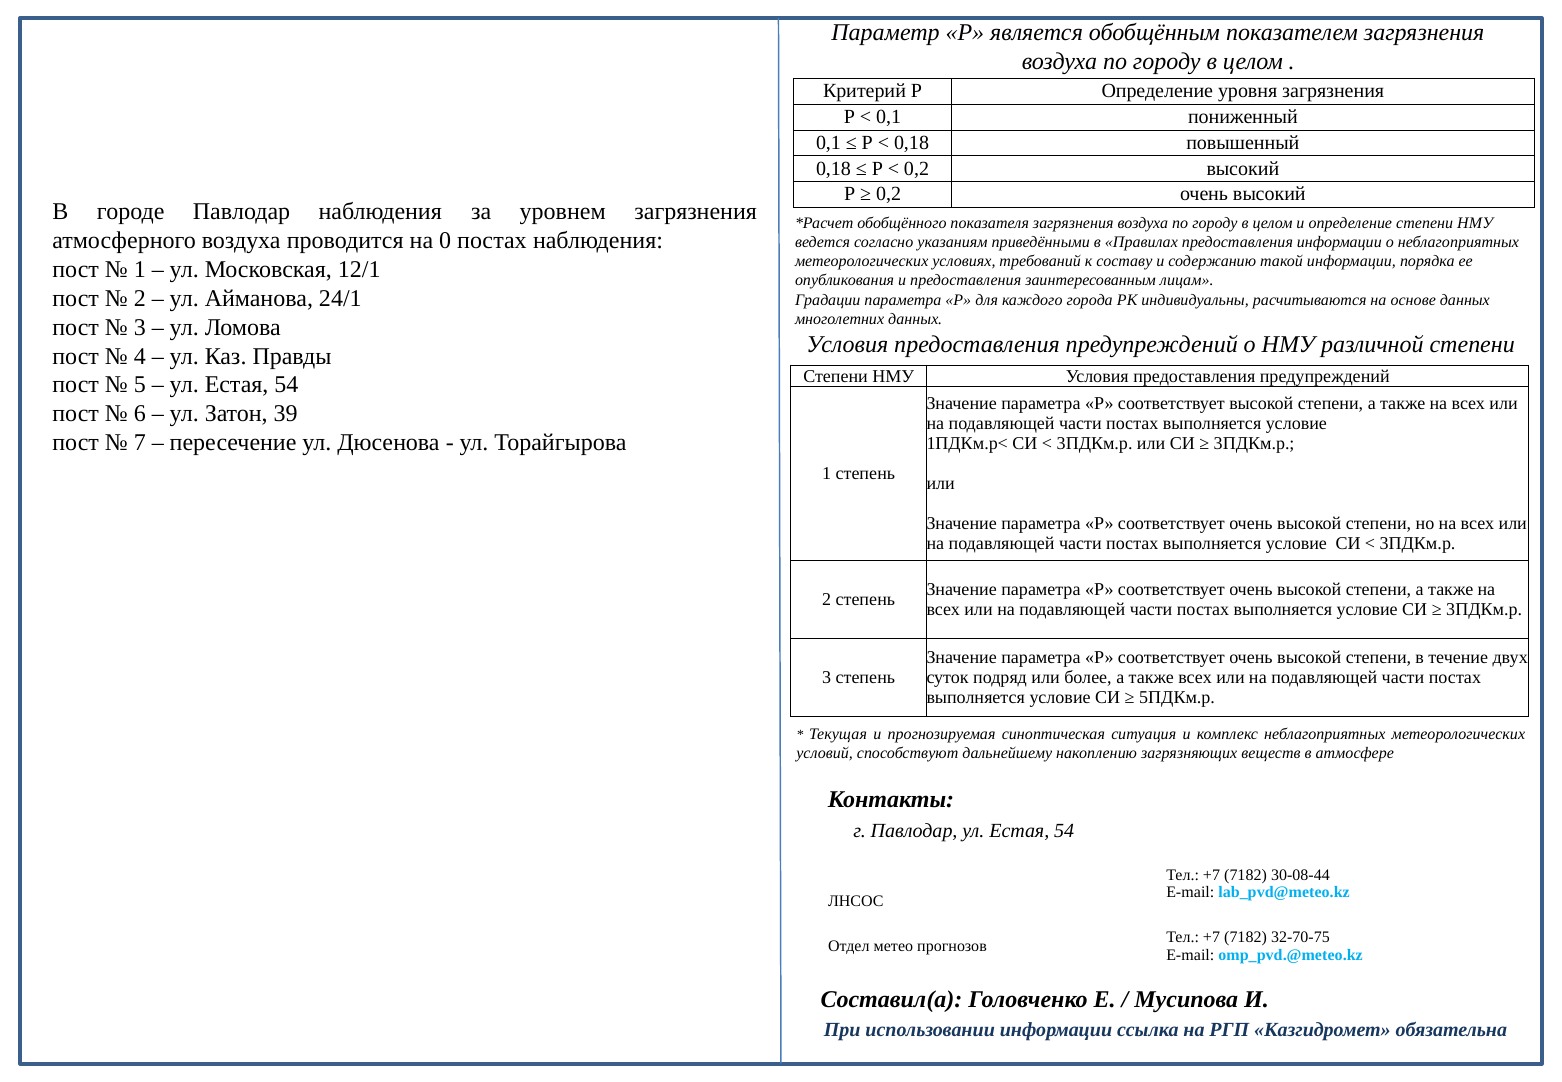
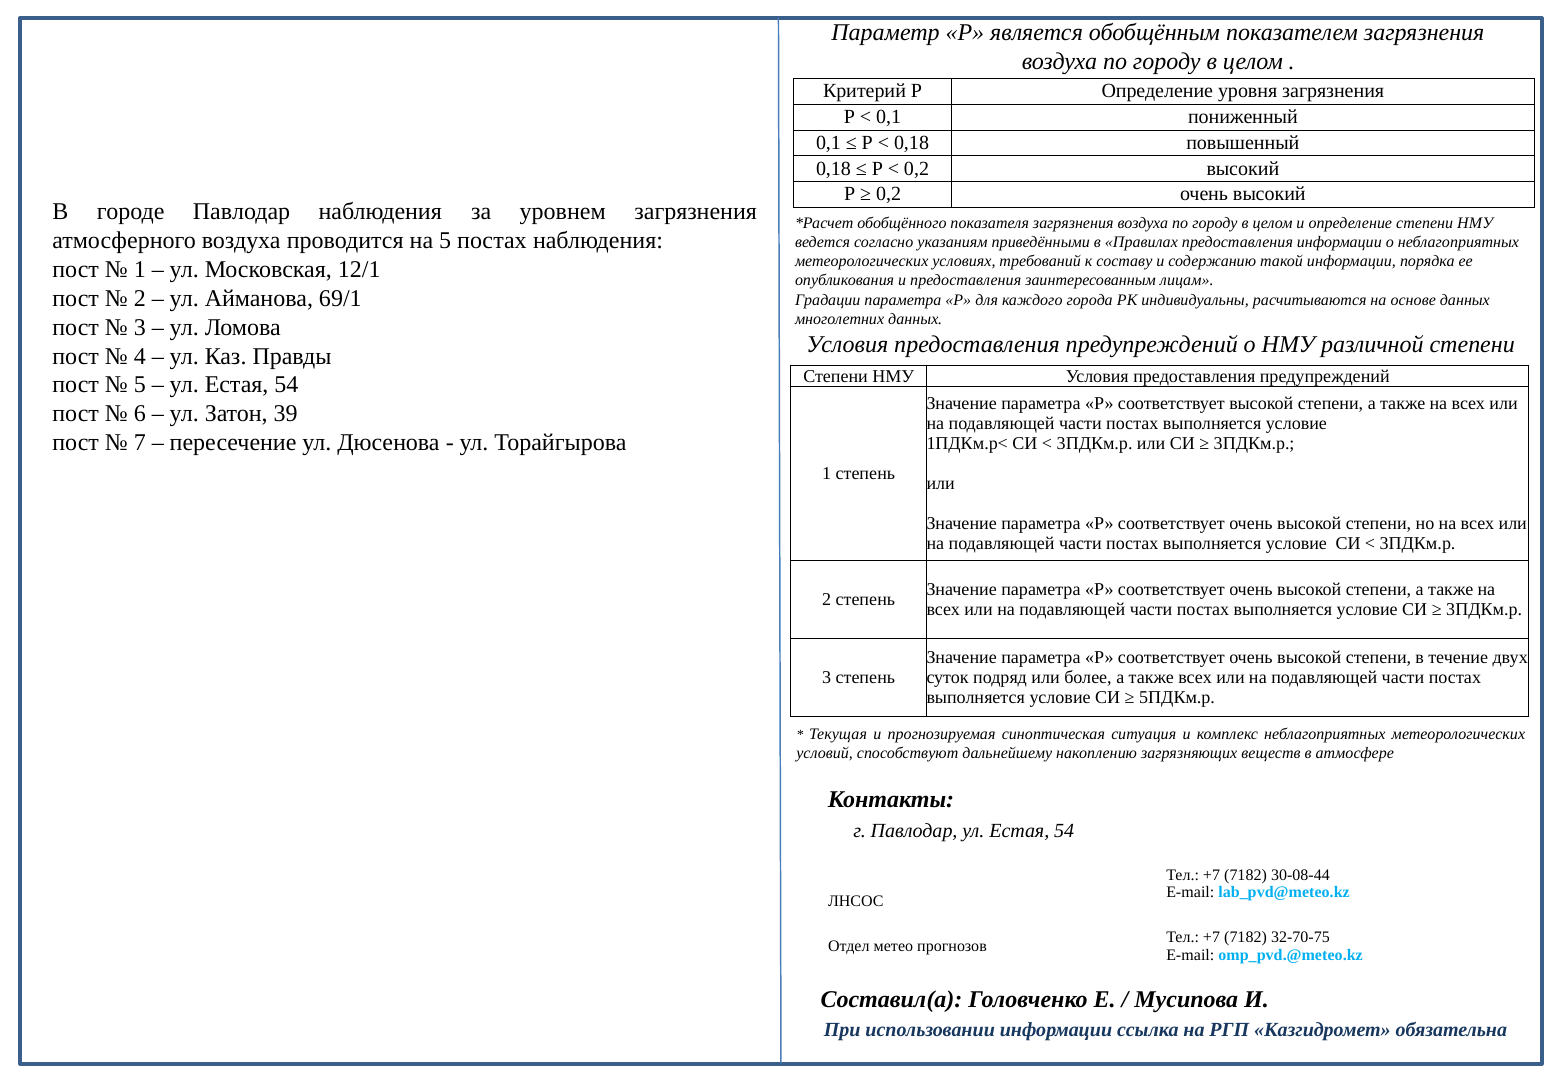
на 0: 0 -> 5 (445, 241)
24/1: 24/1 -> 69/1 (340, 298)
